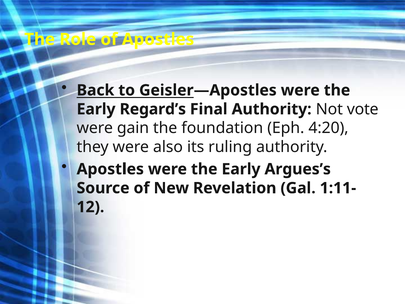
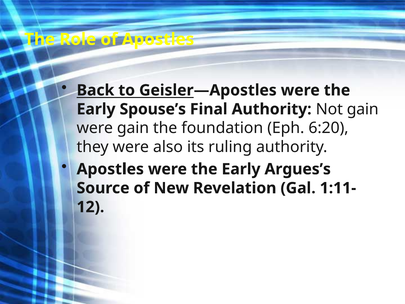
Regard’s: Regard’s -> Spouse’s (153, 109)
Not vote: vote -> gain (363, 109)
4:20: 4:20 -> 6:20 (328, 128)
